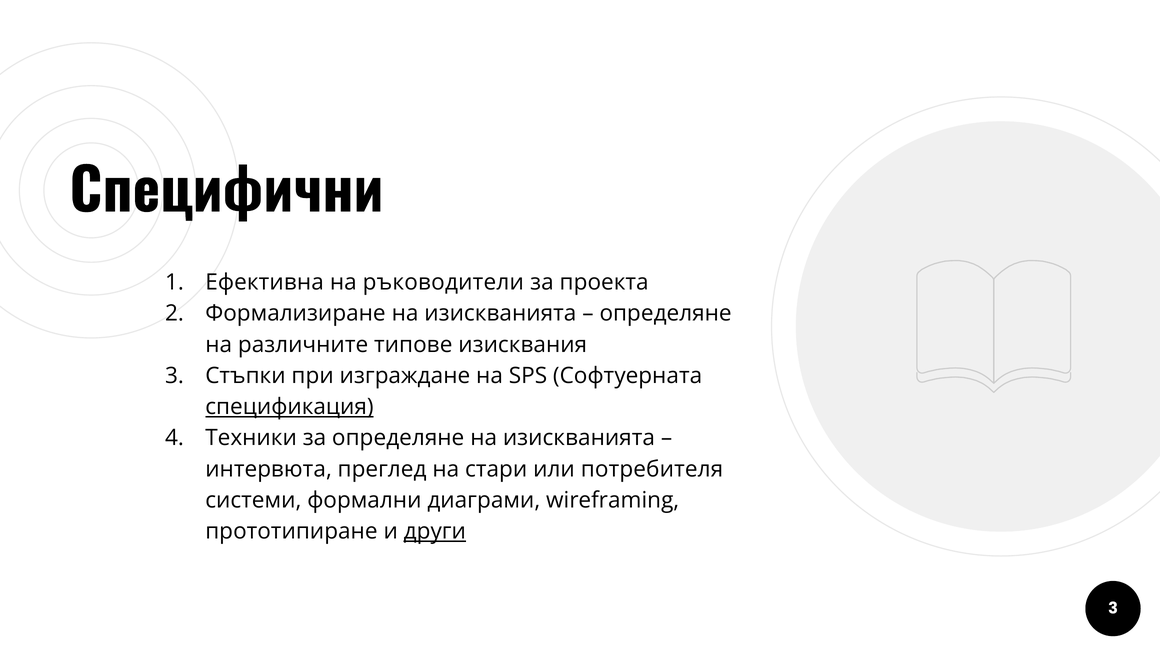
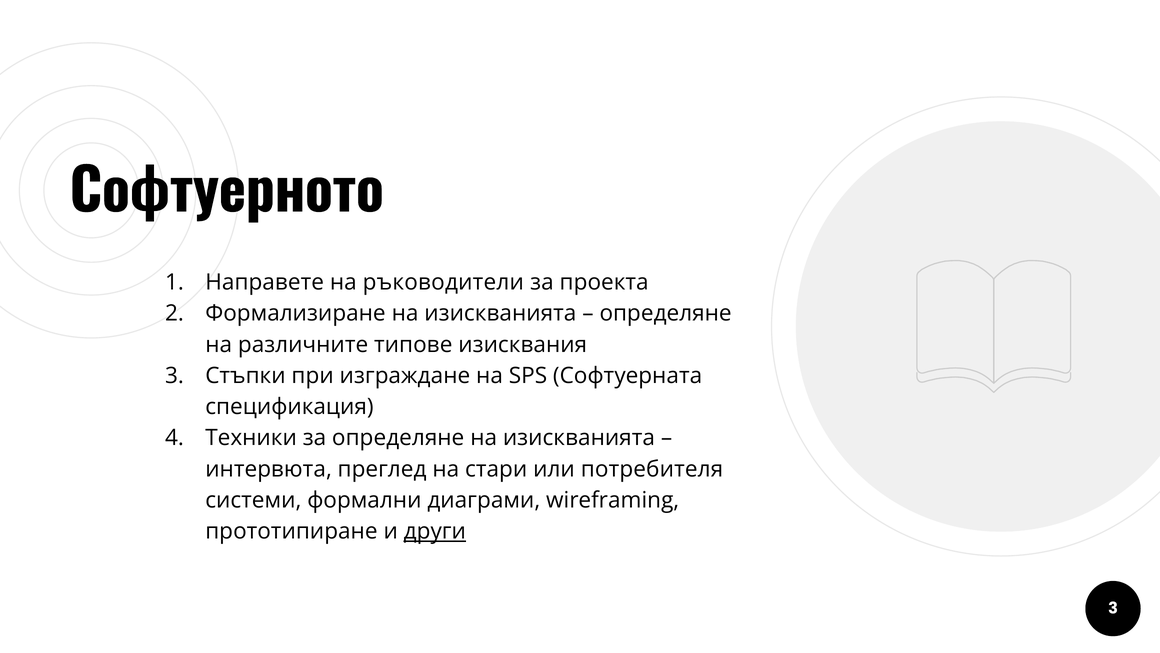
Специфични: Специфични -> Софтуерното (227, 192)
Ефективна: Ефективна -> Направете (265, 282)
спецификация underline: present -> none (289, 407)
